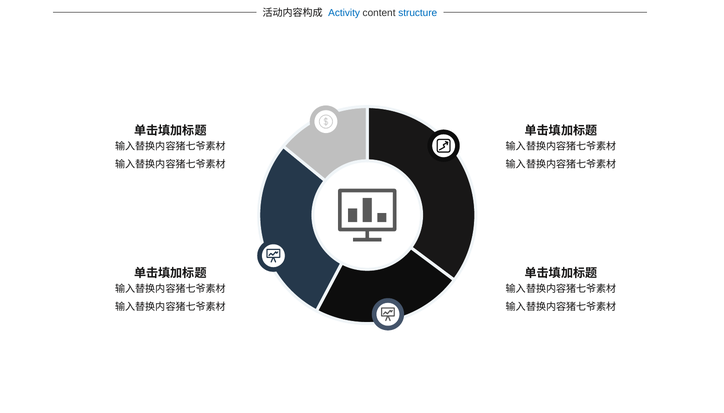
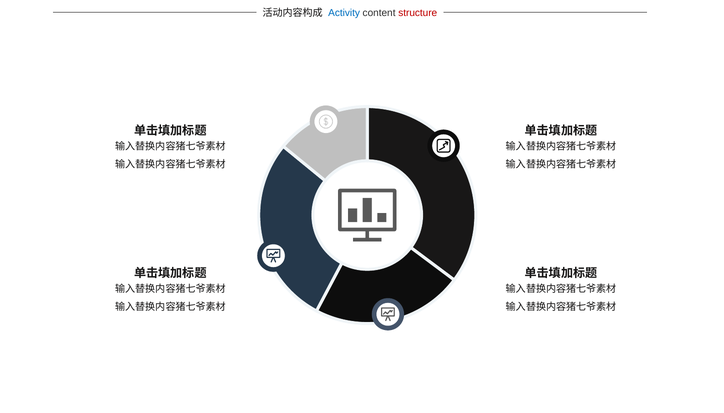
structure colour: blue -> red (418, 13)
